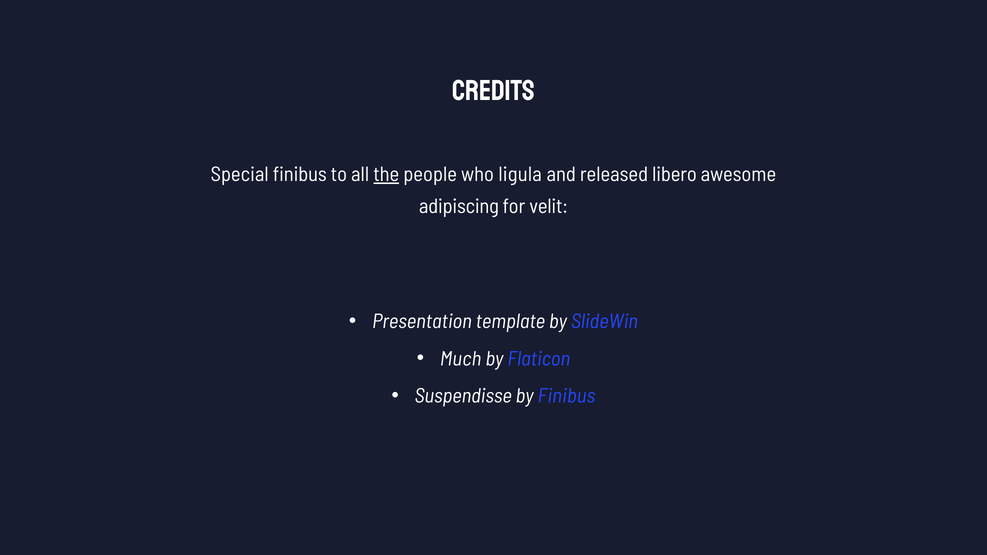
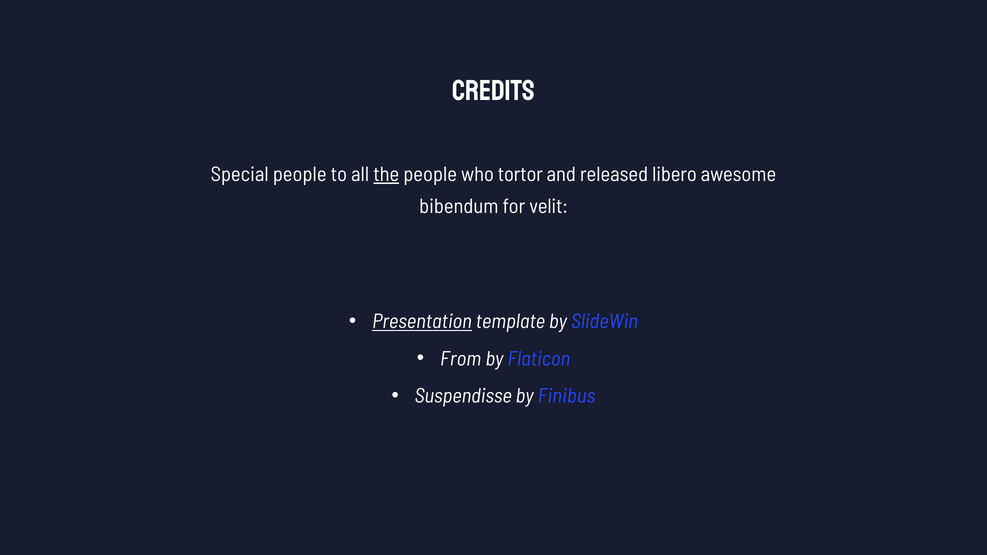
Special finibus: finibus -> people (300, 174)
ligula: ligula -> tortor (520, 174)
adipiscing: adipiscing -> bibendum (459, 207)
Presentation underline: none -> present (422, 322)
Much: Much -> From (461, 359)
